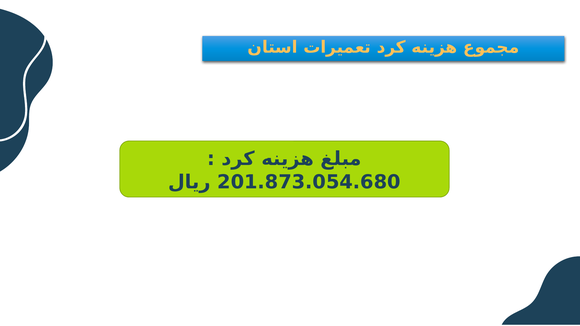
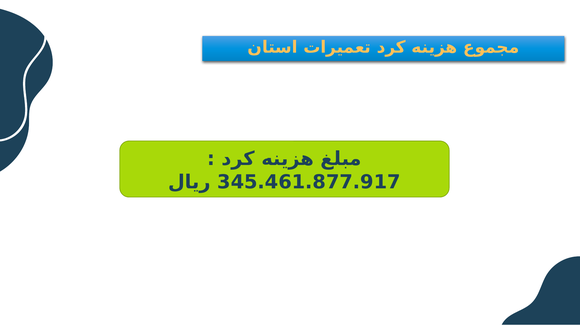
201.873.054.680: 201.873.054.680 -> 345.461.877.917 (309, 182)
